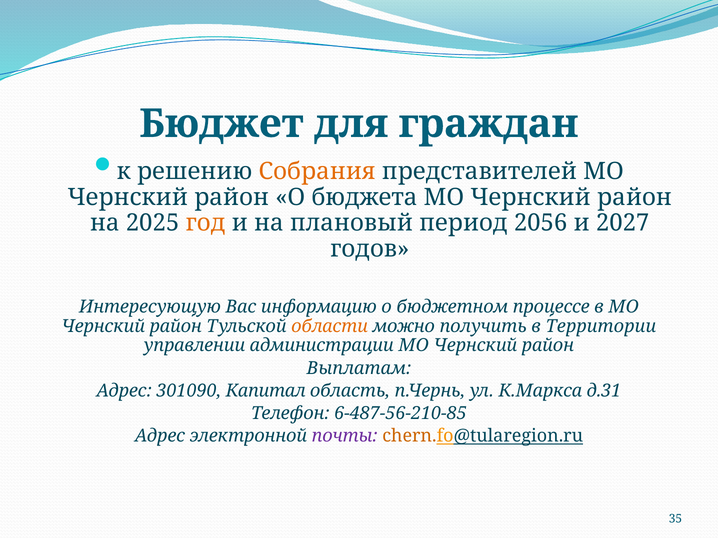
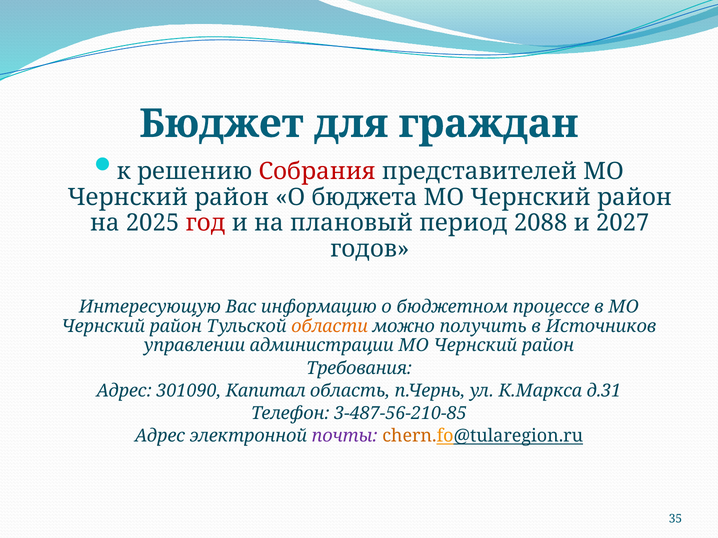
Собрания colour: orange -> red (317, 172)
год colour: orange -> red (205, 223)
2056: 2056 -> 2088 (541, 223)
Территории: Территории -> Источников (601, 327)
Выплатам: Выплатам -> Требования (359, 369)
6-487-56-210-85: 6-487-56-210-85 -> 3-487-56-210-85 (400, 414)
